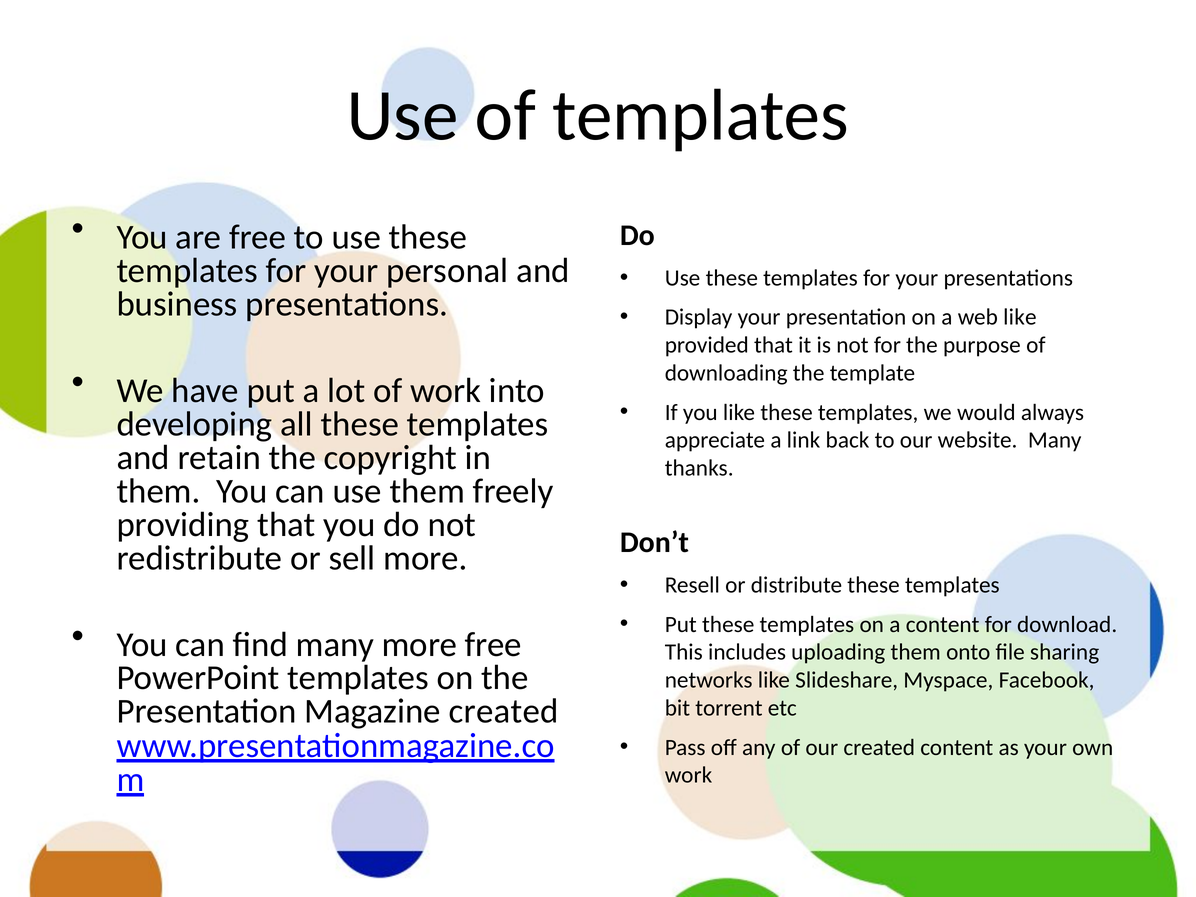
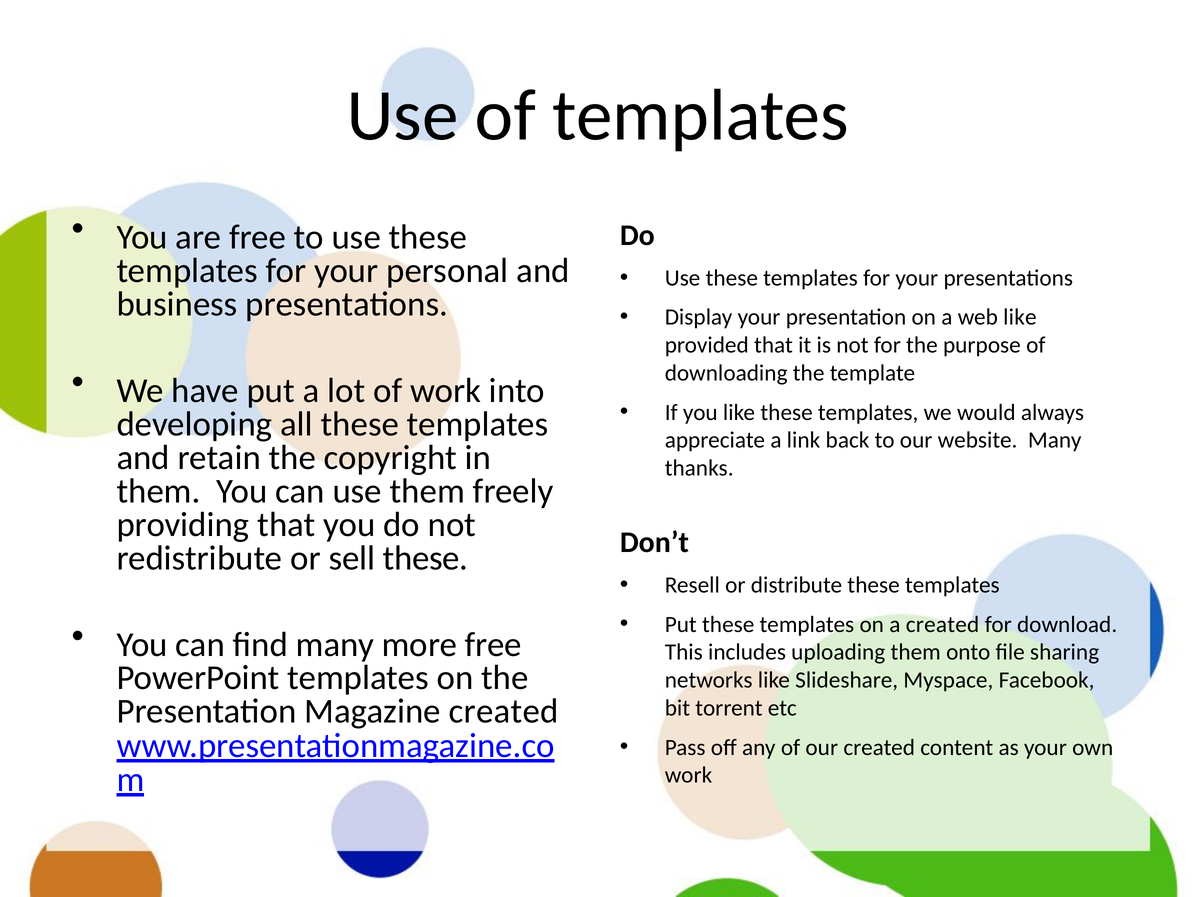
sell more: more -> these (426, 558)
a content: content -> created (943, 624)
